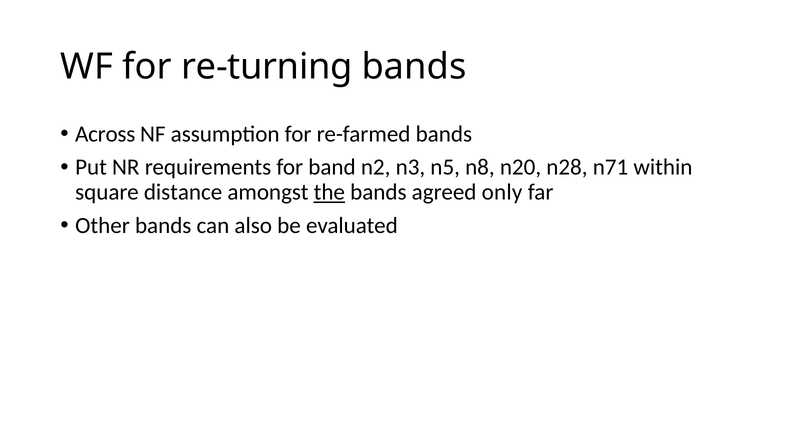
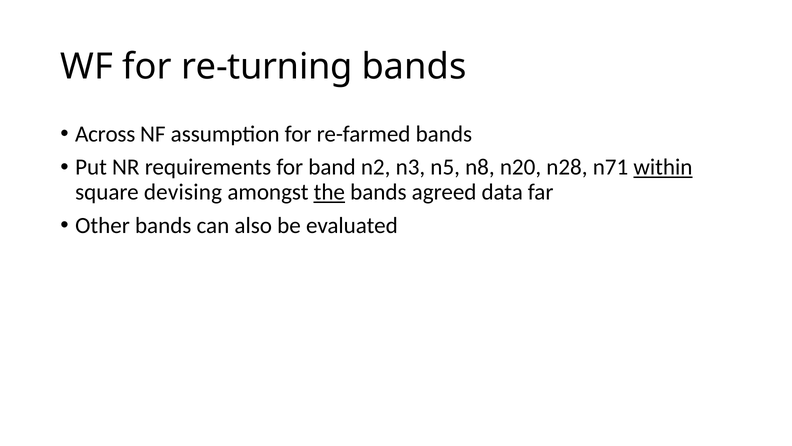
within underline: none -> present (663, 167)
distance: distance -> devising (183, 192)
only: only -> data (502, 192)
